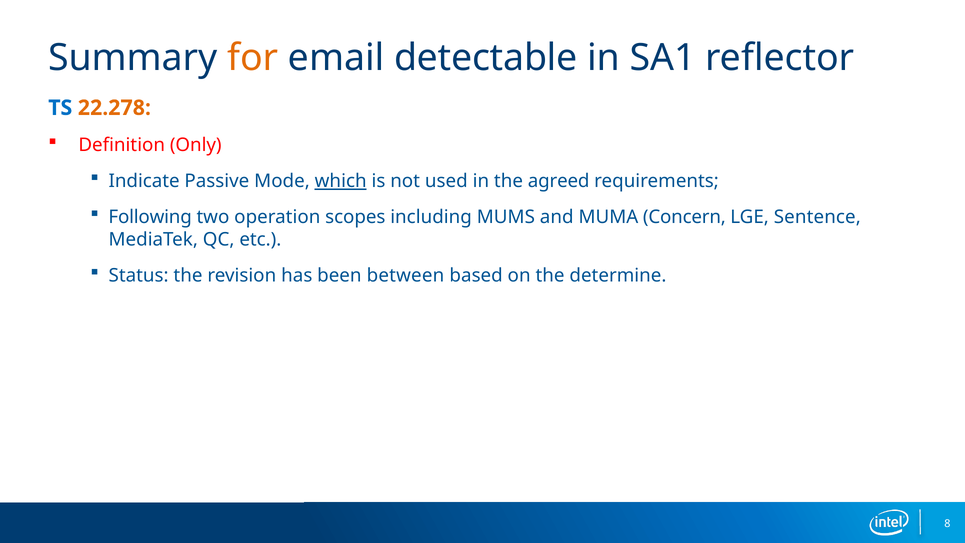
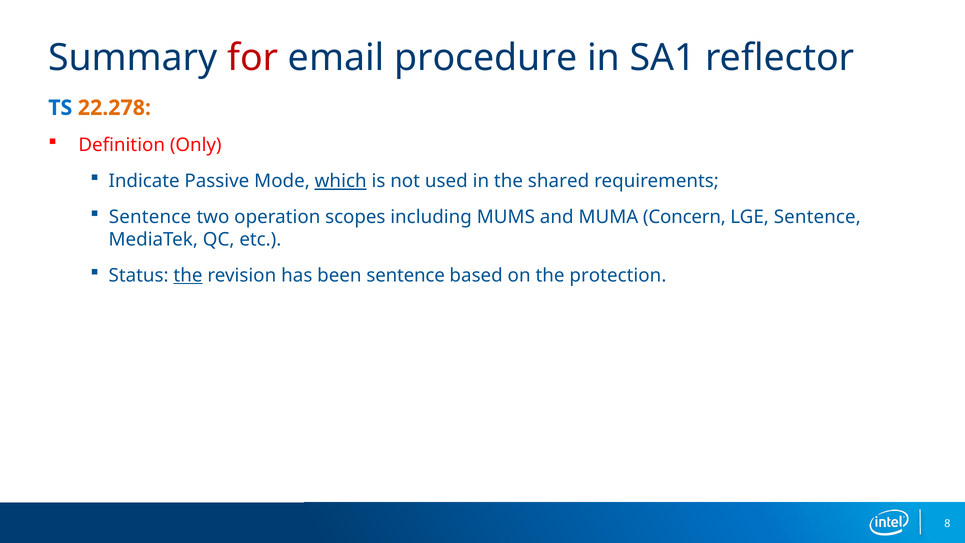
for colour: orange -> red (253, 58)
detectable: detectable -> procedure (486, 58)
agreed: agreed -> shared (559, 181)
Following: Following -> Sentence (150, 217)
the underline: none -> present (188, 276)
been between: between -> sentence (406, 276)
determine: determine -> protection (618, 276)
